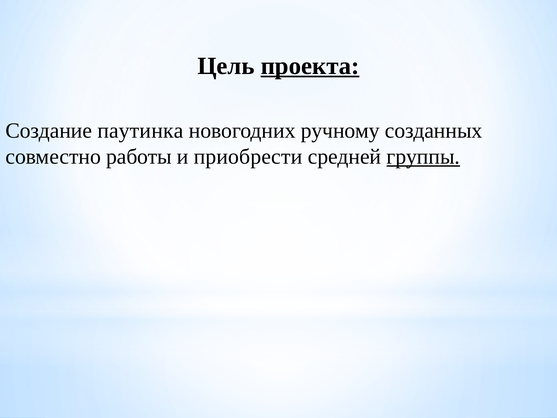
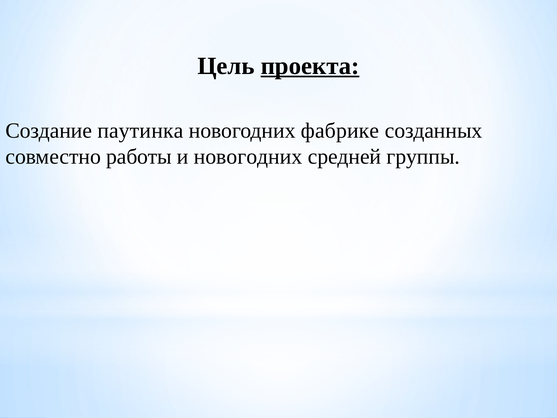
ручному: ручному -> фабрике (340, 131)
и приобрести: приобрести -> новогодних (248, 157)
группы underline: present -> none (423, 157)
